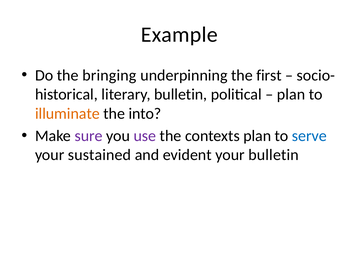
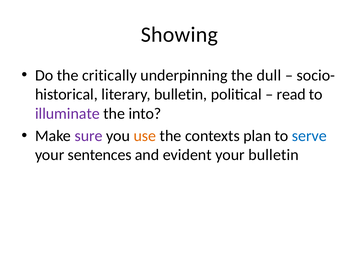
Example: Example -> Showing (179, 35)
bringing: bringing -> critically (109, 75)
first: first -> dull (269, 75)
plan: plan -> read (291, 94)
illuminate colour: orange -> purple (67, 114)
use colour: purple -> orange (145, 136)
sustained: sustained -> sentences (100, 155)
